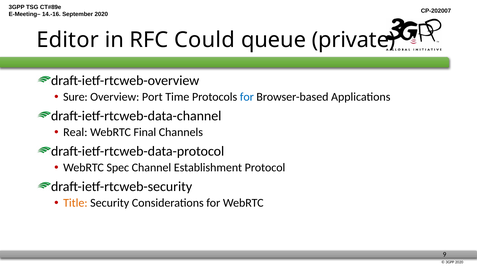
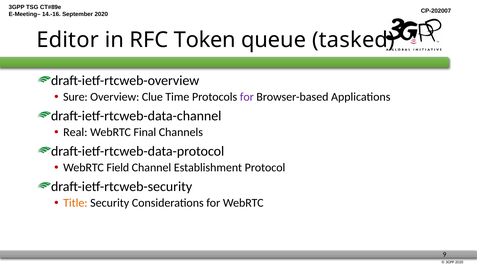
Could: Could -> Token (205, 40)
private: private -> tasked (353, 40)
Port: Port -> Clue (152, 97)
for colour: blue -> purple (247, 97)
Spec: Spec -> Field (118, 168)
